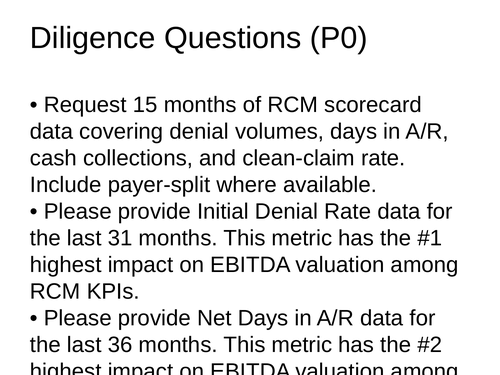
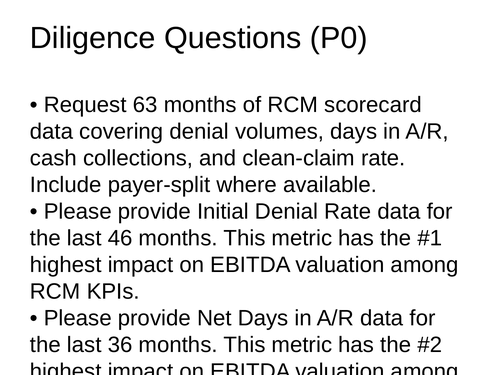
15: 15 -> 63 (145, 105)
31: 31 -> 46 (120, 238)
